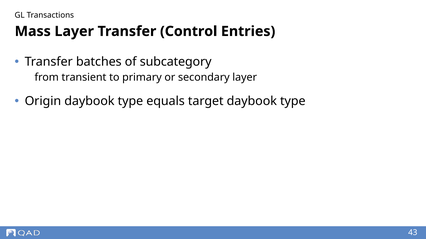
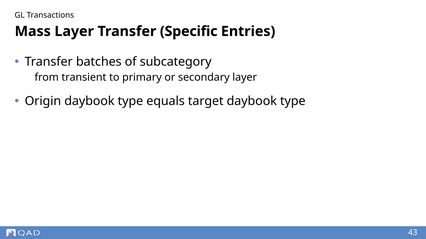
Control: Control -> Specific (189, 31)
